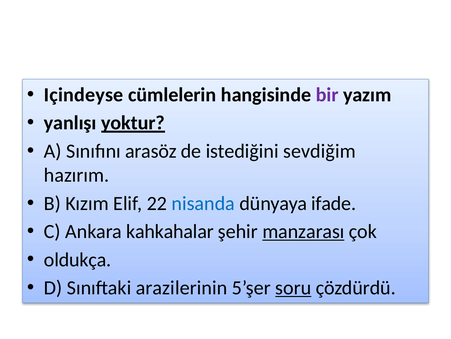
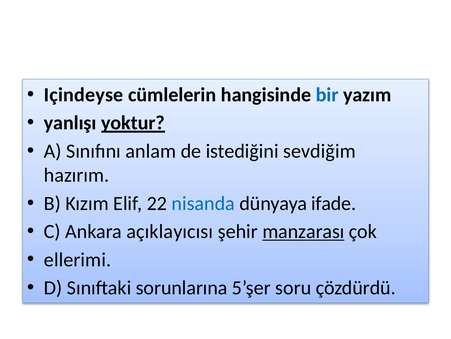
bir colour: purple -> blue (327, 95)
arasöz: arasöz -> anlam (151, 151)
kahkahalar: kahkahalar -> açıklayıcısı (170, 231)
oldukça: oldukça -> ellerimi (78, 259)
arazilerinin: arazilerinin -> sorunlarına (182, 287)
soru underline: present -> none (293, 287)
